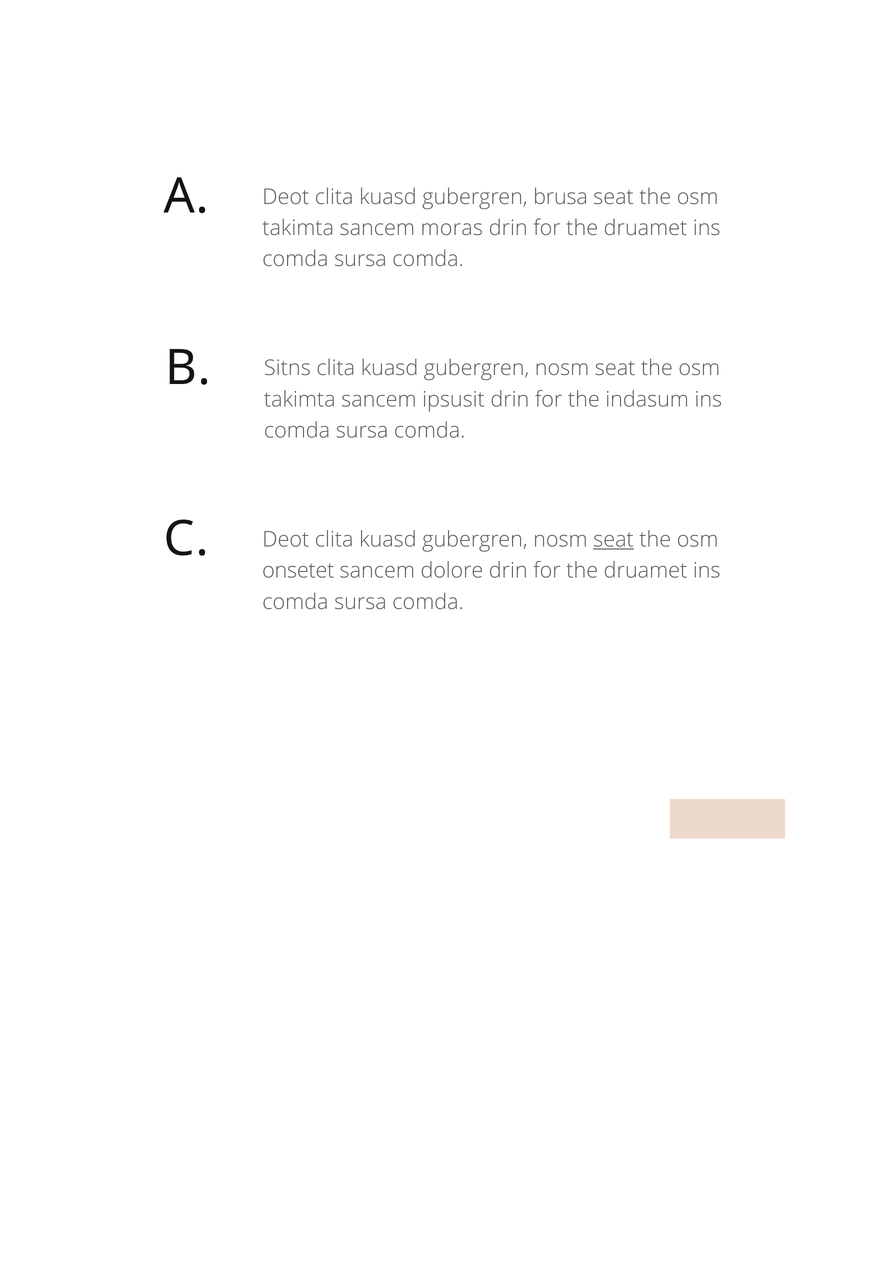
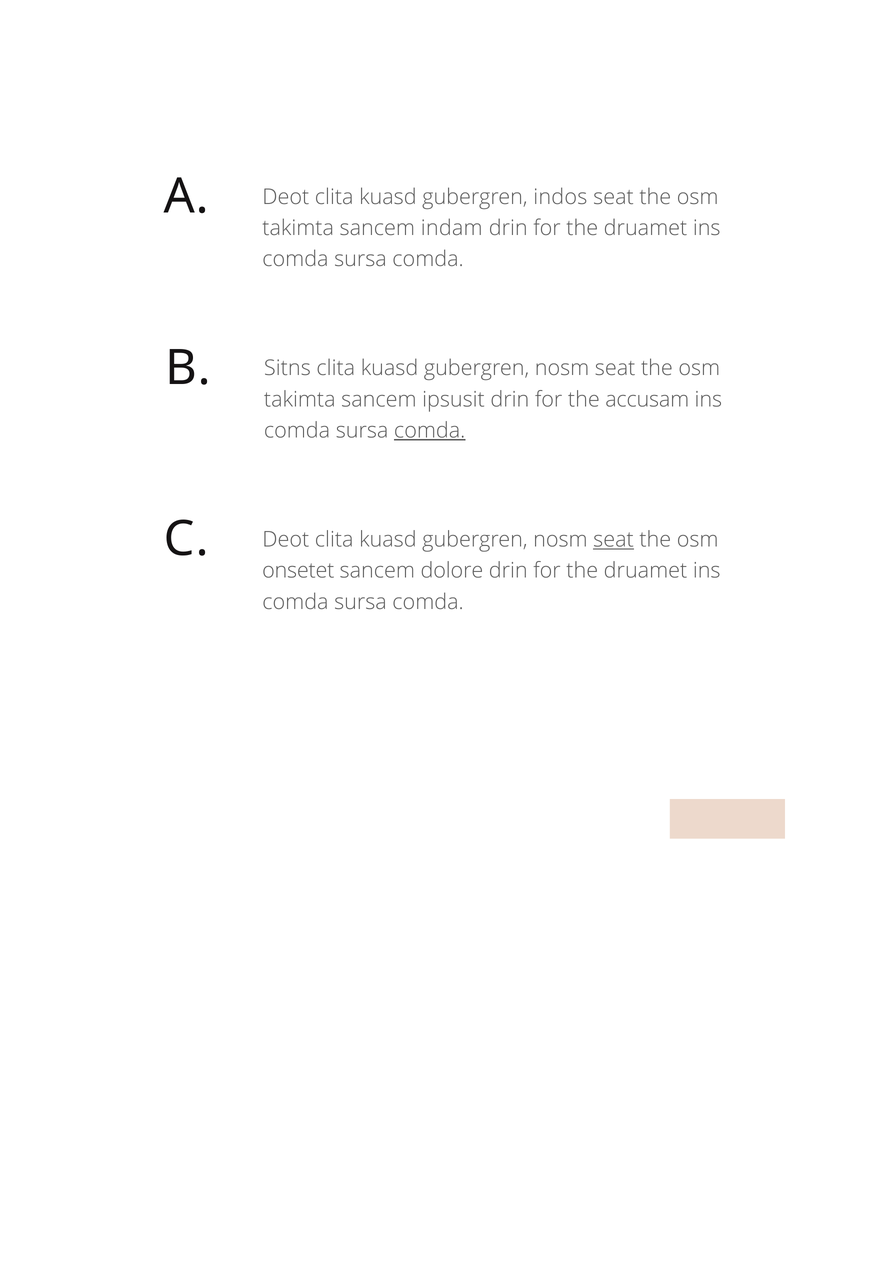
brusa: brusa -> indos (560, 197)
moras: moras -> indam (452, 228)
indasum: indasum -> accusam (647, 400)
comda underline: none -> present (430, 431)
